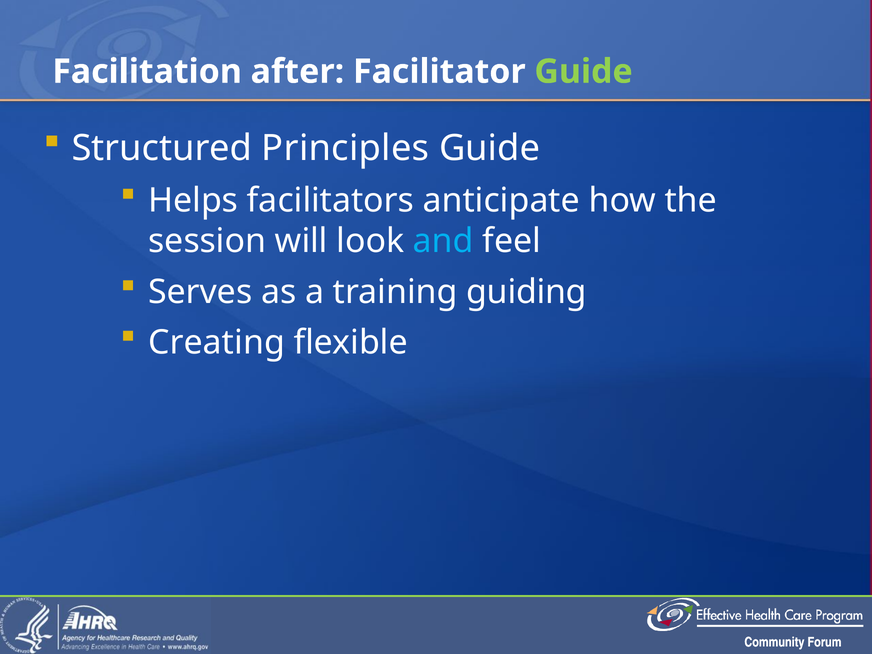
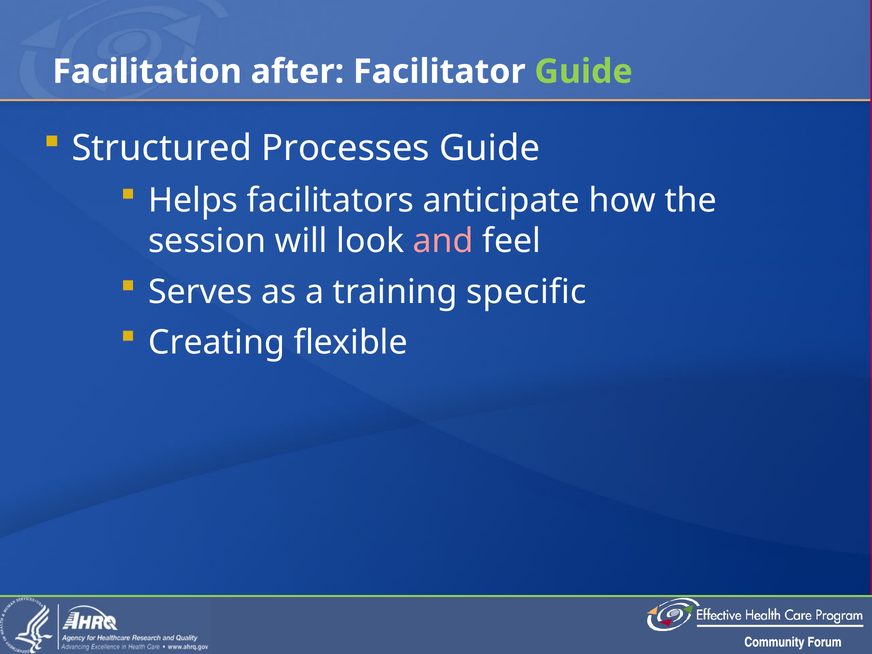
Principles: Principles -> Processes (346, 148)
and colour: light blue -> pink (443, 241)
guiding: guiding -> specific (526, 292)
